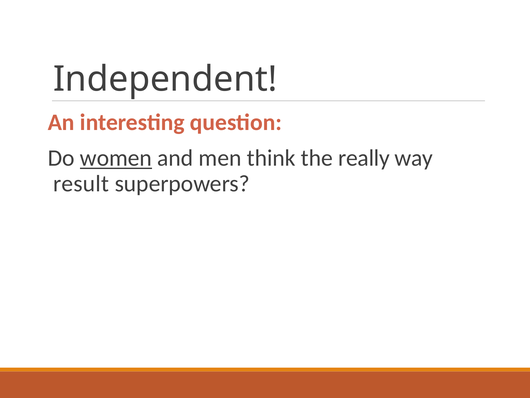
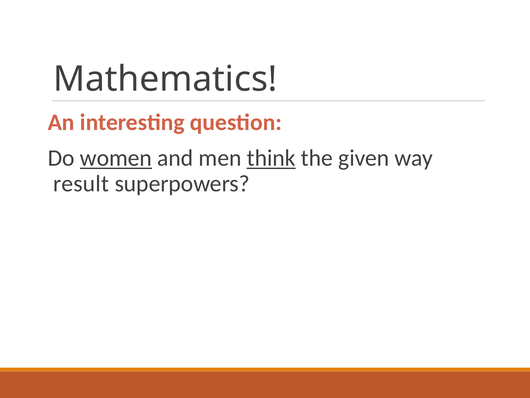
Independent: Independent -> Mathematics (165, 79)
think underline: none -> present (271, 158)
really: really -> given (364, 158)
